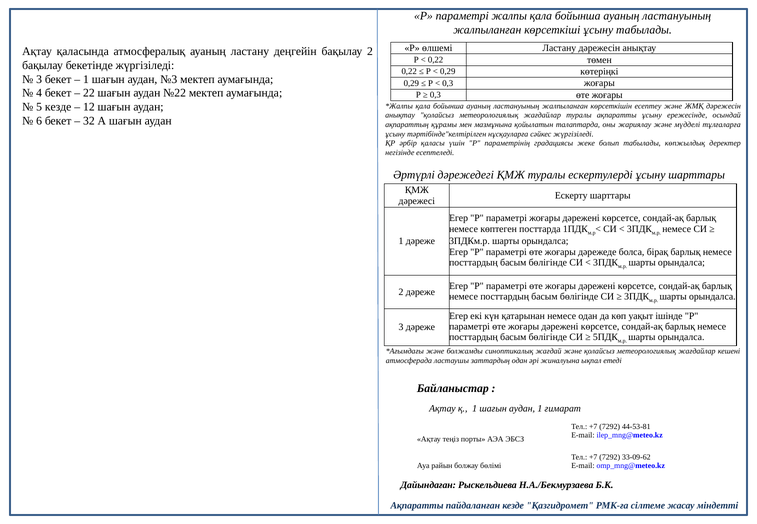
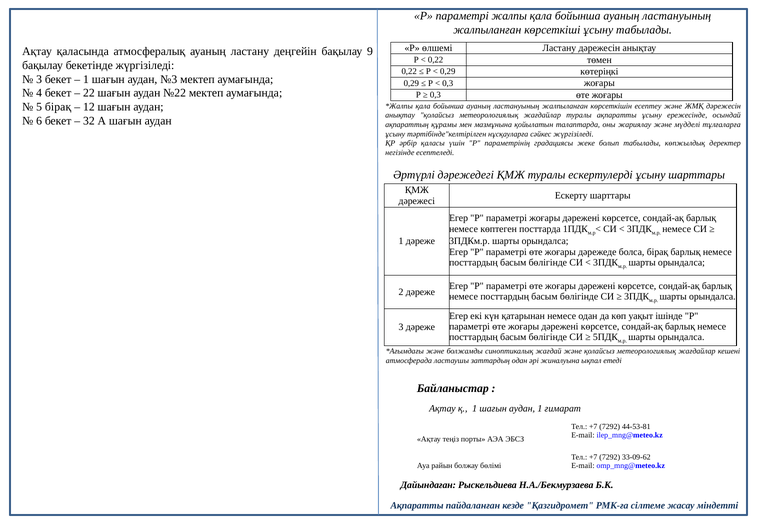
бақылау 2: 2 -> 9 (370, 51)
5 кезде: кезде -> бірақ (58, 107)
